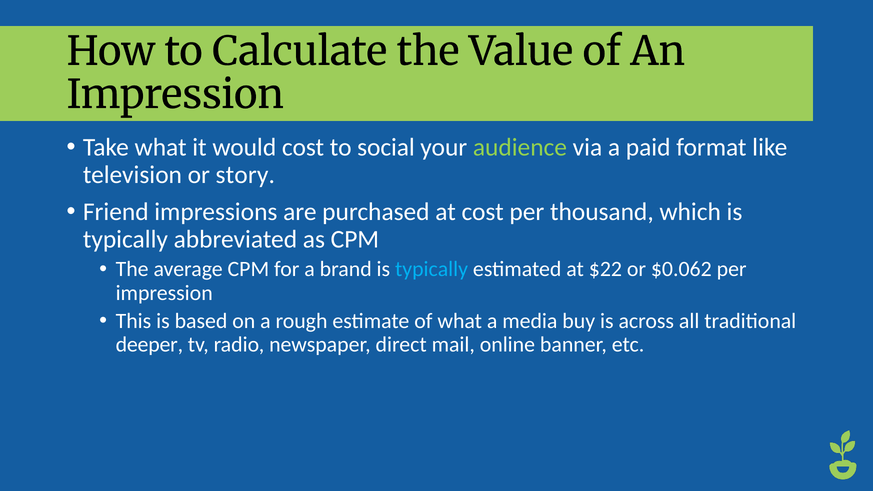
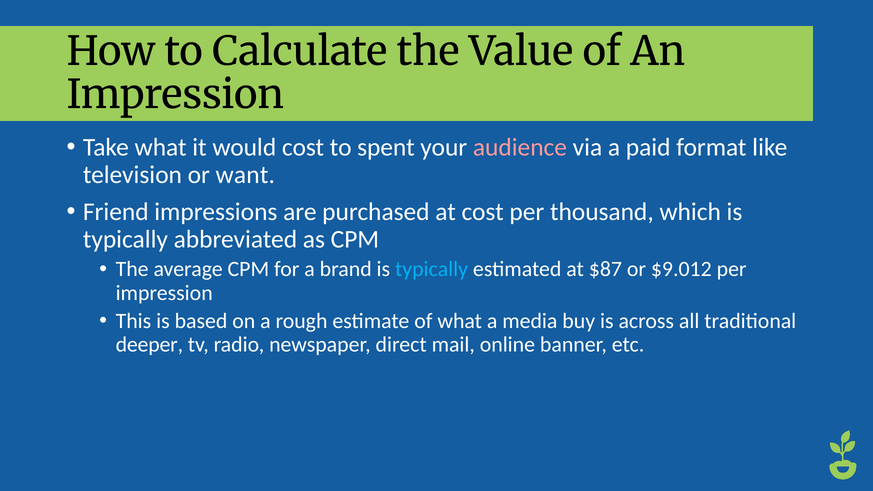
social: social -> spent (386, 148)
audience colour: light green -> pink (520, 148)
story: story -> want (245, 175)
$22: $22 -> $87 (605, 269)
$0.062: $0.062 -> $9.012 (681, 269)
